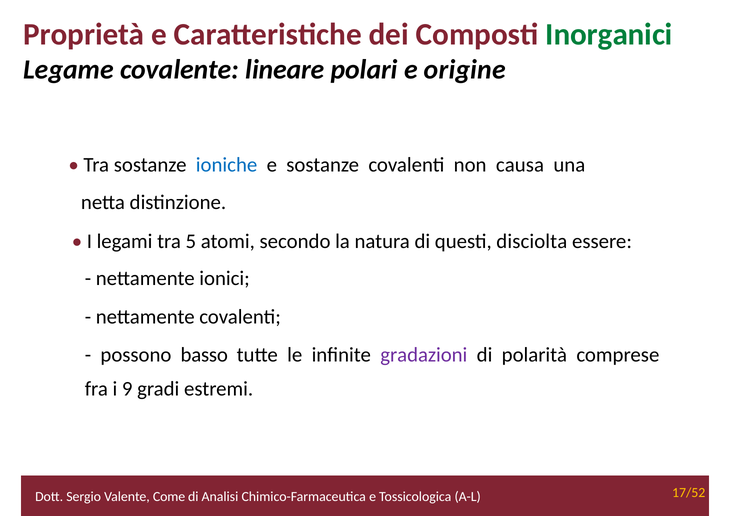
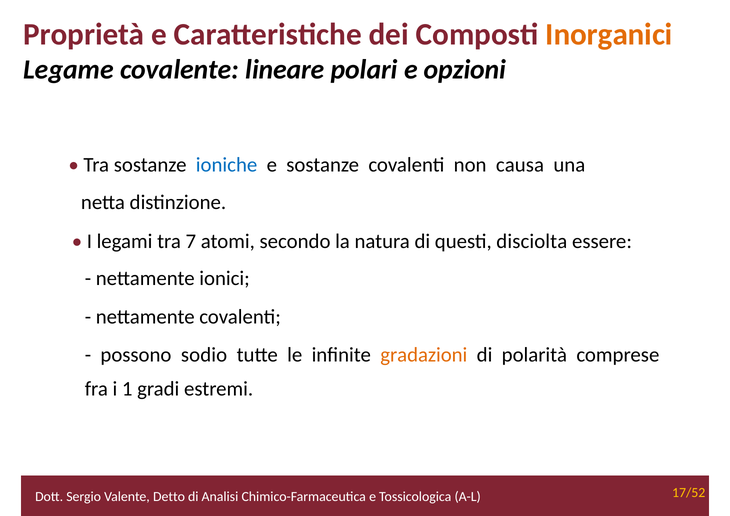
Inorganici colour: green -> orange (609, 34)
origine: origine -> opzioni (465, 70)
5: 5 -> 7 (191, 241)
basso: basso -> sodio (204, 355)
gradazioni colour: purple -> orange (424, 355)
9: 9 -> 1 (127, 389)
Come: Come -> Detto (169, 497)
